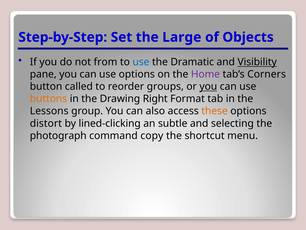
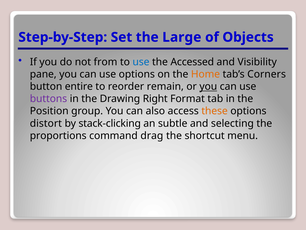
Dramatic: Dramatic -> Accessed (192, 62)
Visibility underline: present -> none (257, 62)
Home colour: purple -> orange (205, 74)
called: called -> entire (79, 86)
groups: groups -> remain (165, 86)
buttons colour: orange -> purple (48, 99)
Lessons: Lessons -> Position (49, 111)
lined-clicking: lined-clicking -> stack-clicking (110, 123)
photograph: photograph -> proportions (58, 135)
copy: copy -> drag (152, 135)
